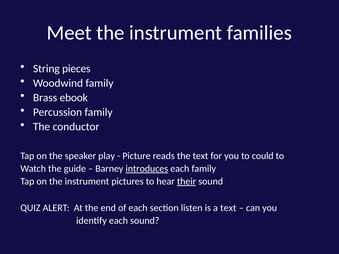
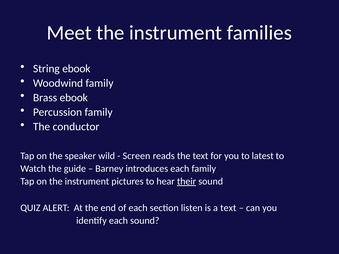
String pieces: pieces -> ebook (76, 69)
play: play -> wild (107, 156)
Picture: Picture -> Screen (136, 156)
could: could -> latest (263, 156)
introduces underline: present -> none (147, 169)
